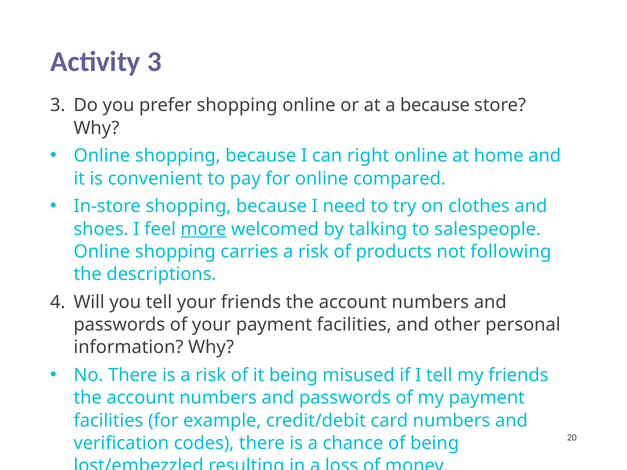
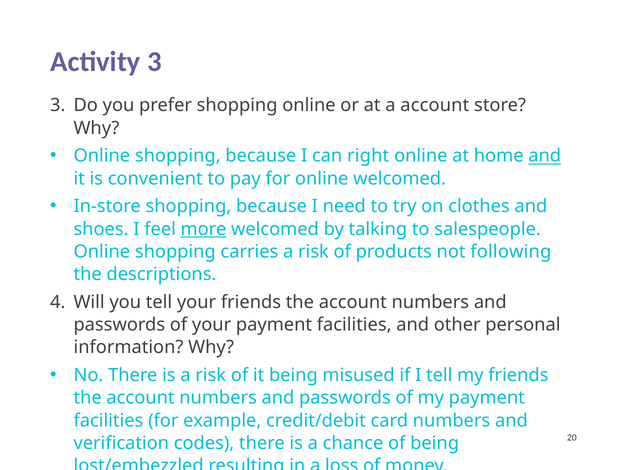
a because: because -> account (435, 106)
and underline: none -> present (545, 156)
online compared: compared -> welcomed (400, 179)
